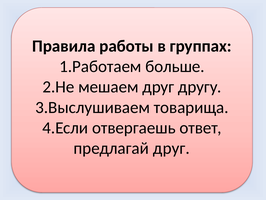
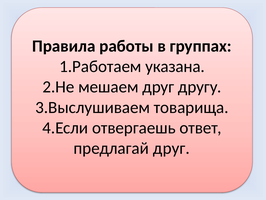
больше: больше -> указана (175, 66)
